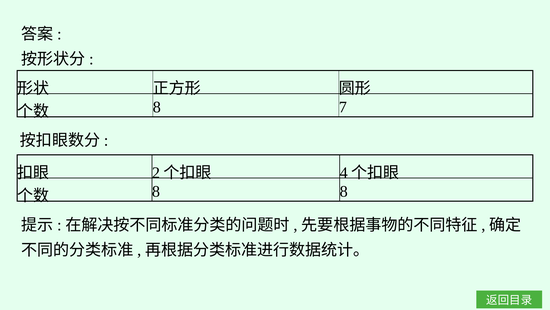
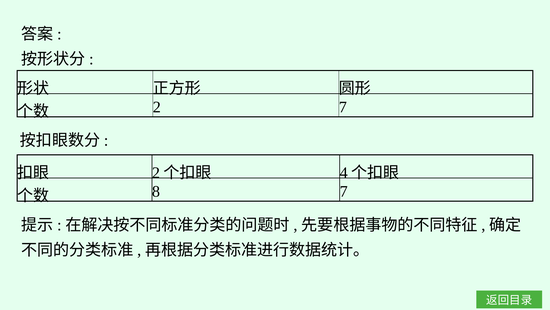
8: 8 -> 2 (157, 107)
8 8: 8 -> 7 (344, 191)
